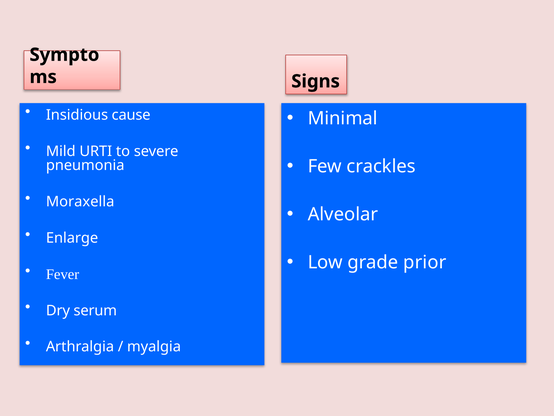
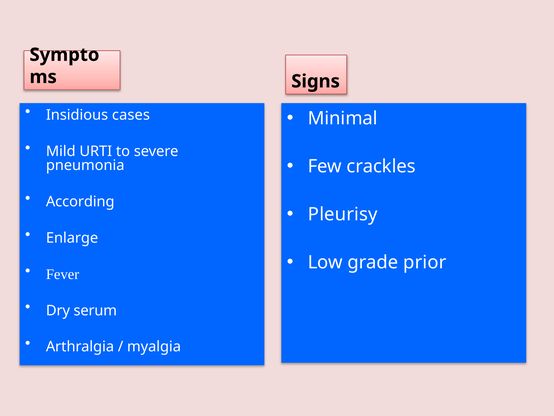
cause: cause -> cases (131, 115)
Moraxella: Moraxella -> According (80, 201)
Alveolar: Alveolar -> Pleurisy (343, 214)
